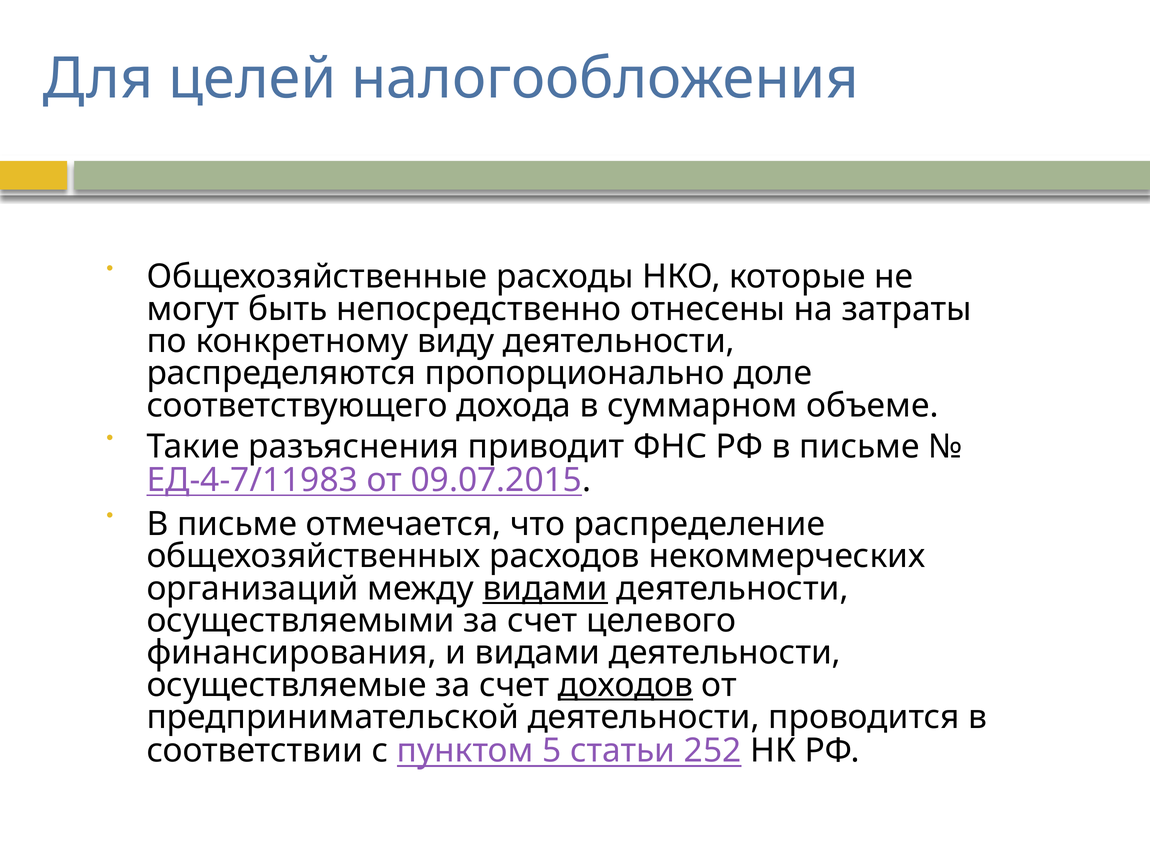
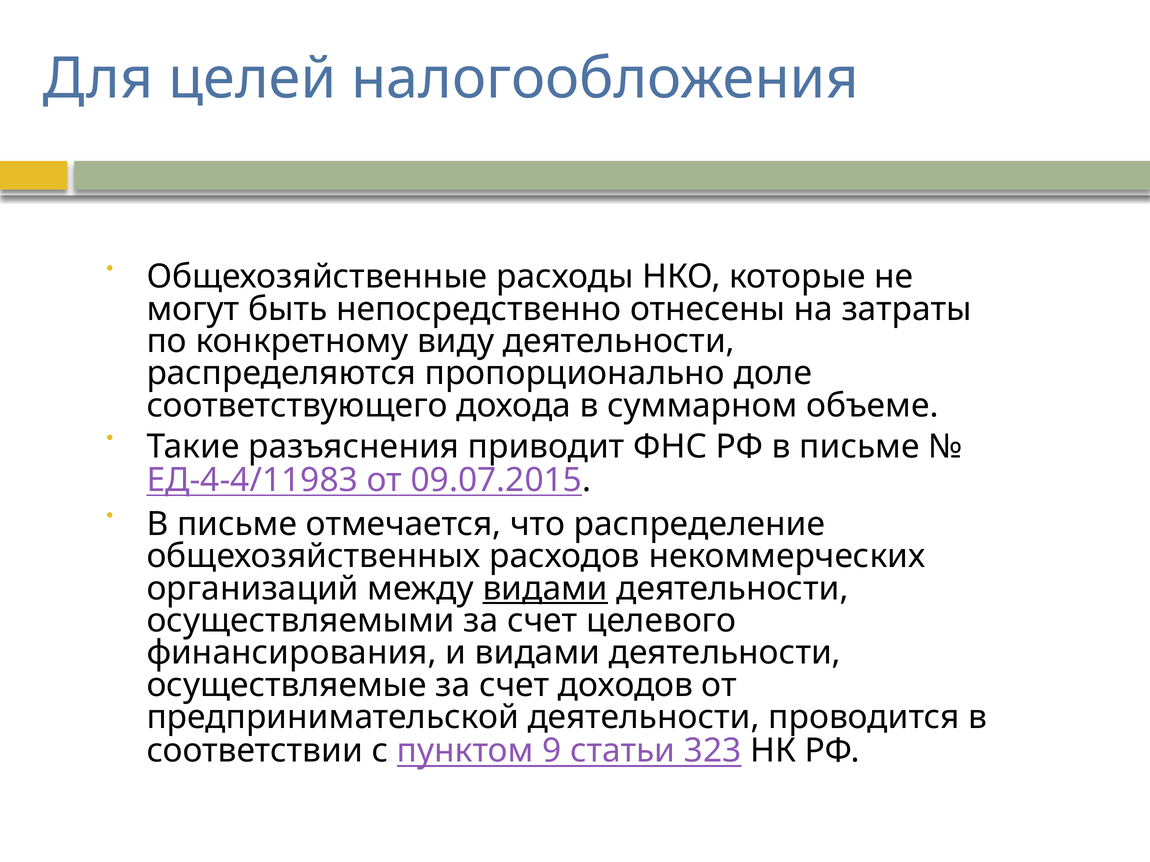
ЕД-4-7/11983: ЕД-4-7/11983 -> ЕД-4-4/11983 (252, 480)
доходов underline: present -> none (625, 685)
5: 5 -> 9 (552, 751)
252: 252 -> 323 (713, 751)
